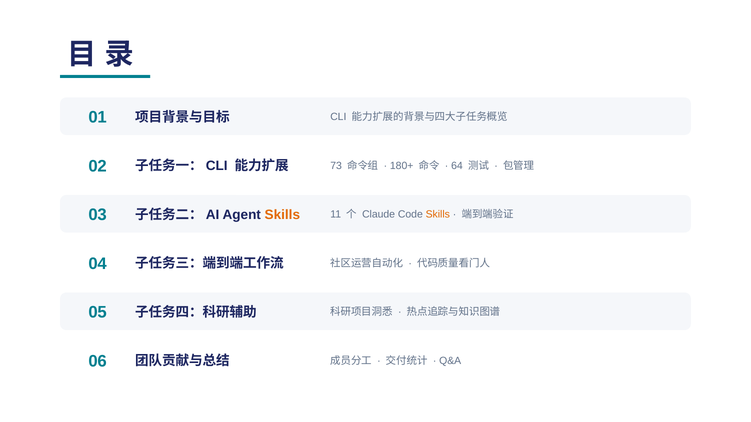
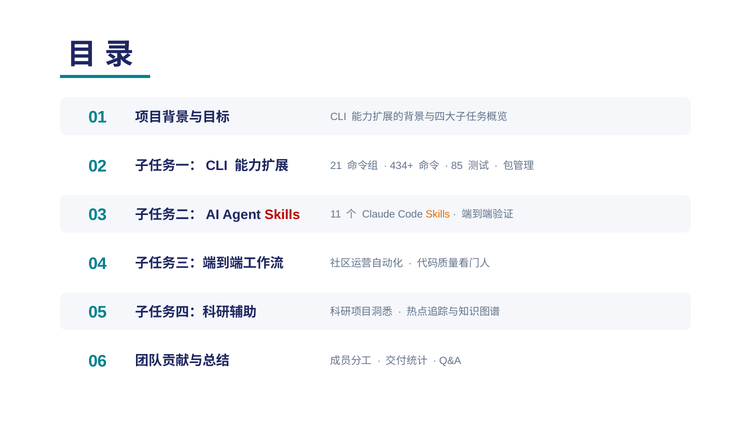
73: 73 -> 21 (336, 166)
180+: 180+ -> 434+ (402, 166)
64: 64 -> 85 (457, 166)
Skills colour: orange -> red (282, 215)
